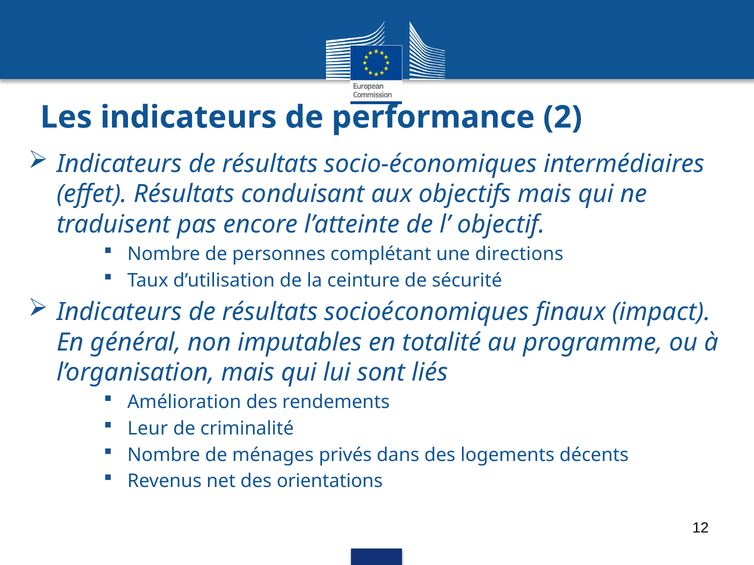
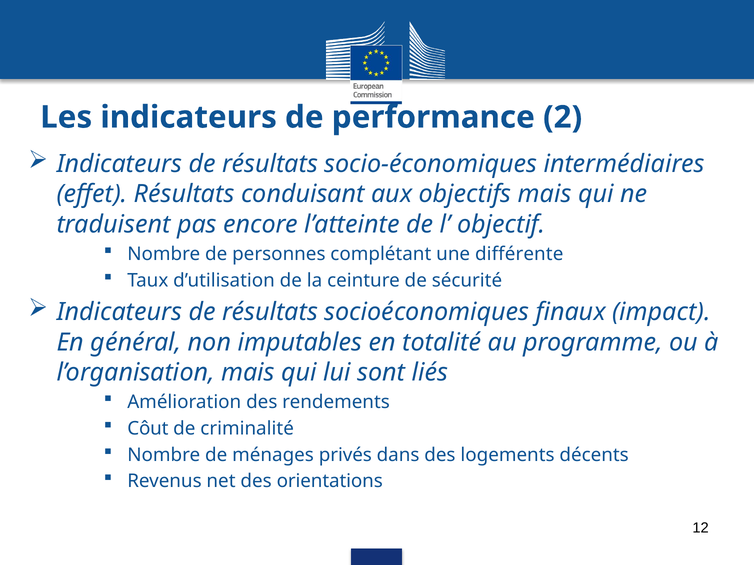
directions: directions -> différente (519, 254)
Leur: Leur -> Côut (148, 429)
